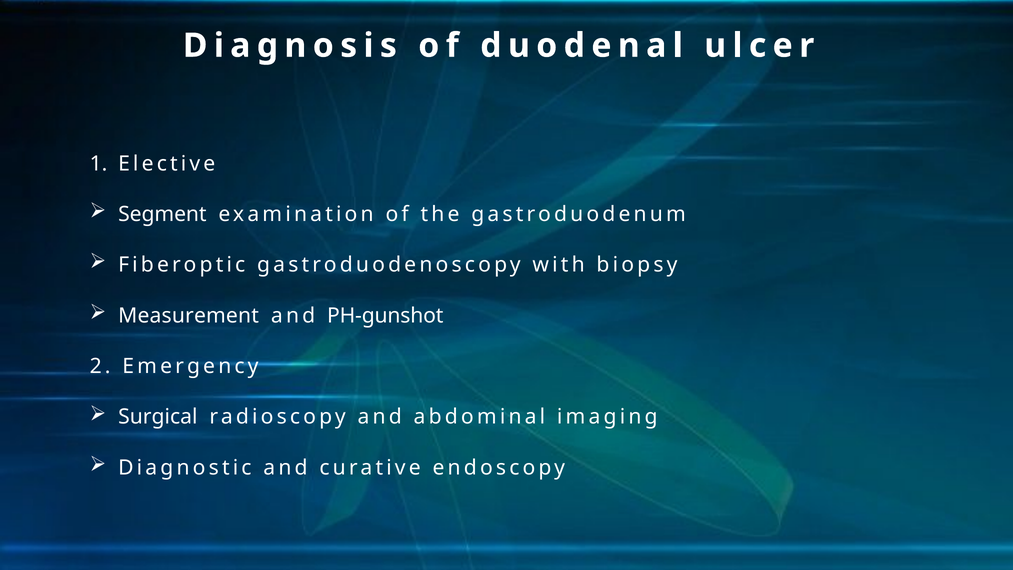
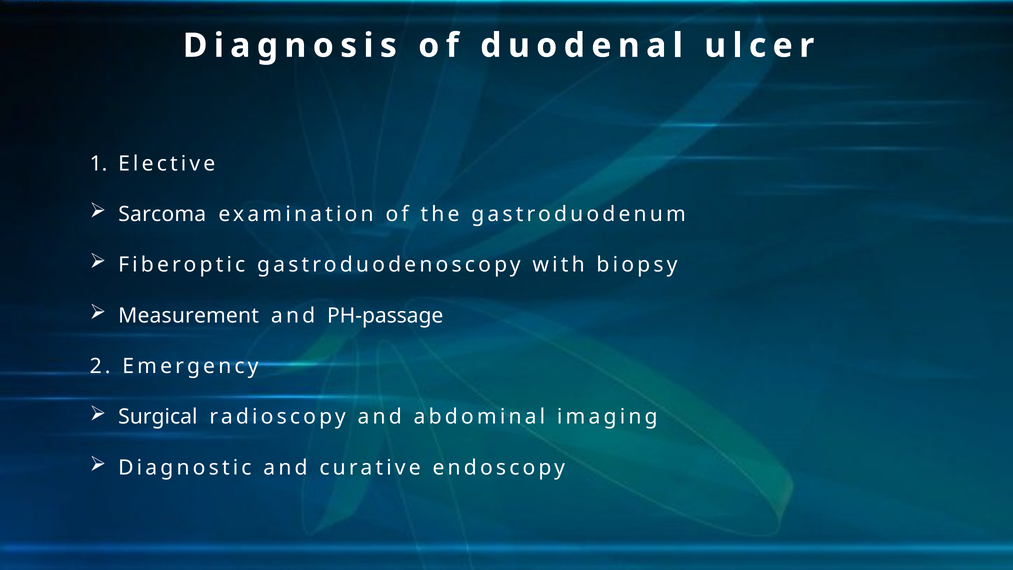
Segment: Segment -> Sarcoma (162, 214)
PH-gunshot: PH-gunshot -> PH-passage (385, 316)
